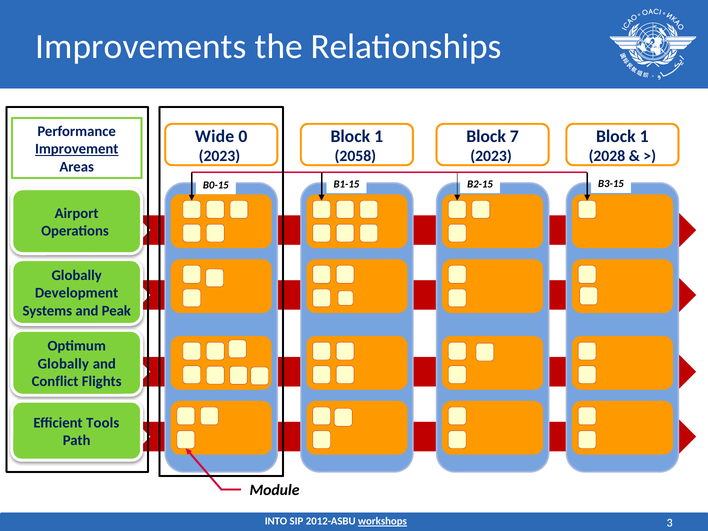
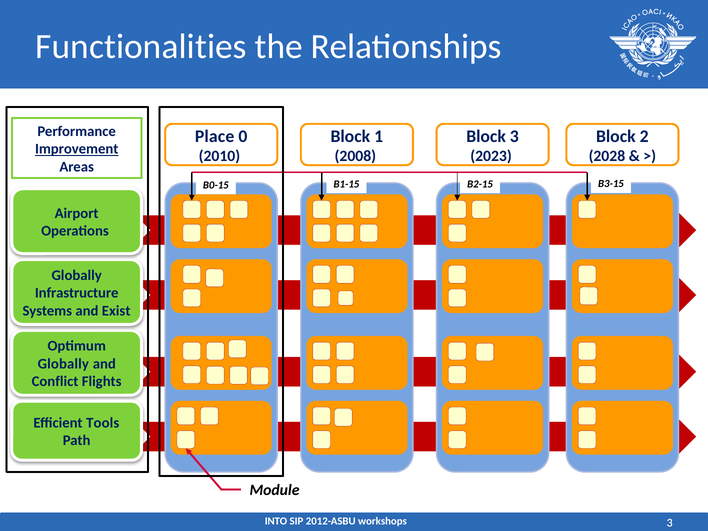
Improvements: Improvements -> Functionalities (141, 47)
Wide: Wide -> Place (215, 136)
Block 7: 7 -> 3 (514, 136)
1: 1 -> 2 (644, 136)
2023: 2023 -> 2010 (219, 156)
2058: 2058 -> 2008 (355, 156)
Development: Development -> Infrastructure (77, 293)
Peak: Peak -> Exist (116, 311)
workshops underline: present -> none (382, 521)
